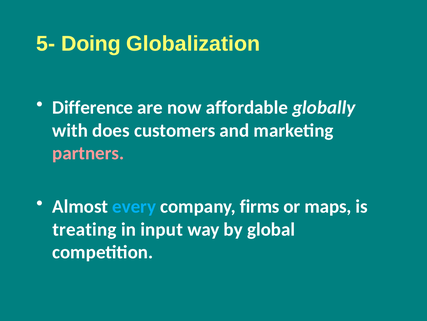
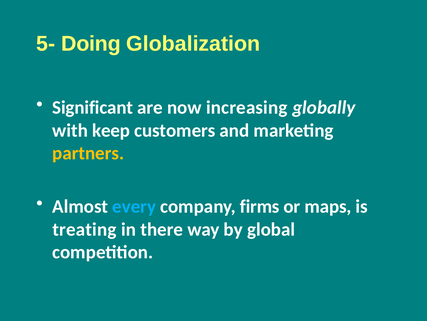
Difference: Difference -> Significant (93, 107)
affordable: affordable -> increasing (247, 107)
does: does -> keep (111, 130)
partners colour: pink -> yellow (88, 153)
input: input -> there (162, 229)
